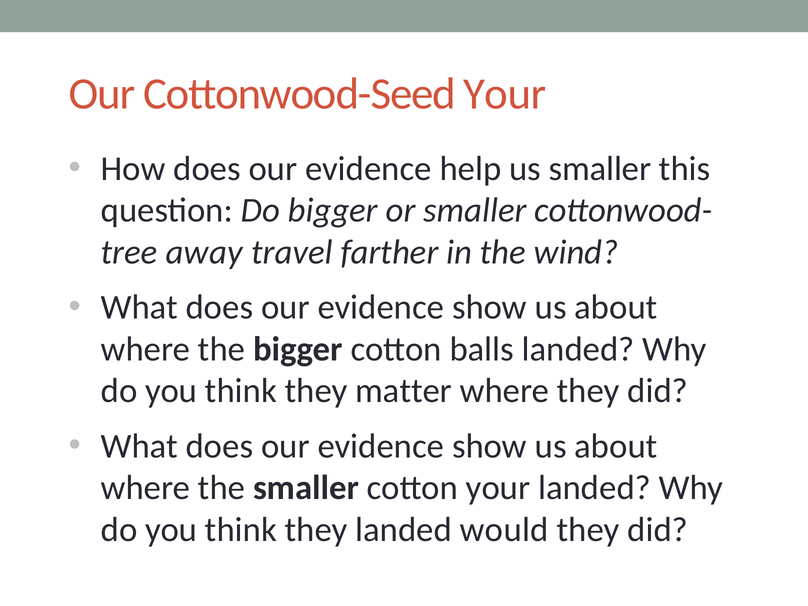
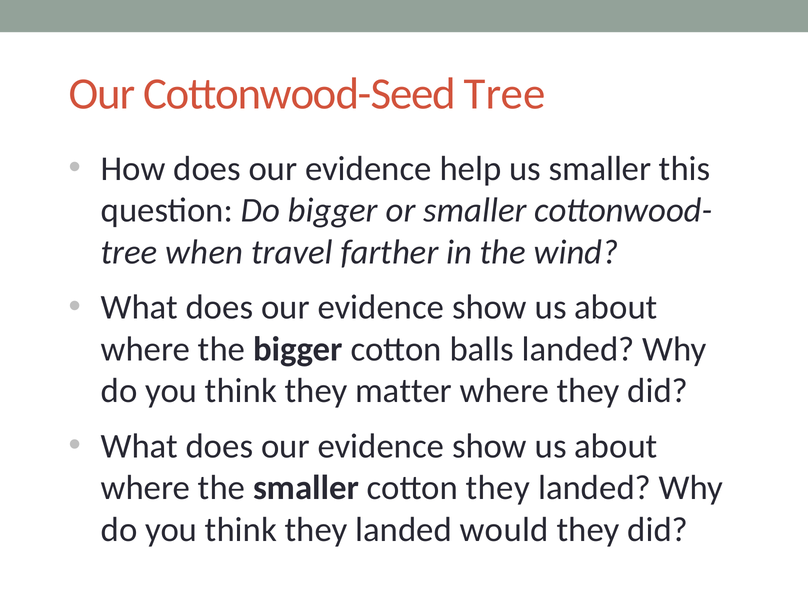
Cottonwood-Seed Your: Your -> Tree (505, 94)
away: away -> when (204, 252)
cotton your: your -> they (498, 488)
